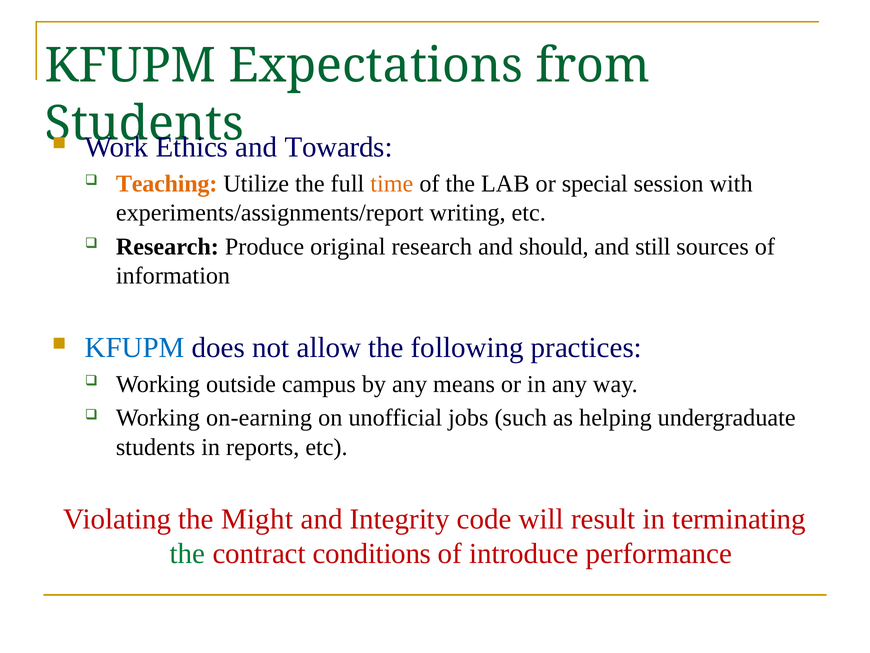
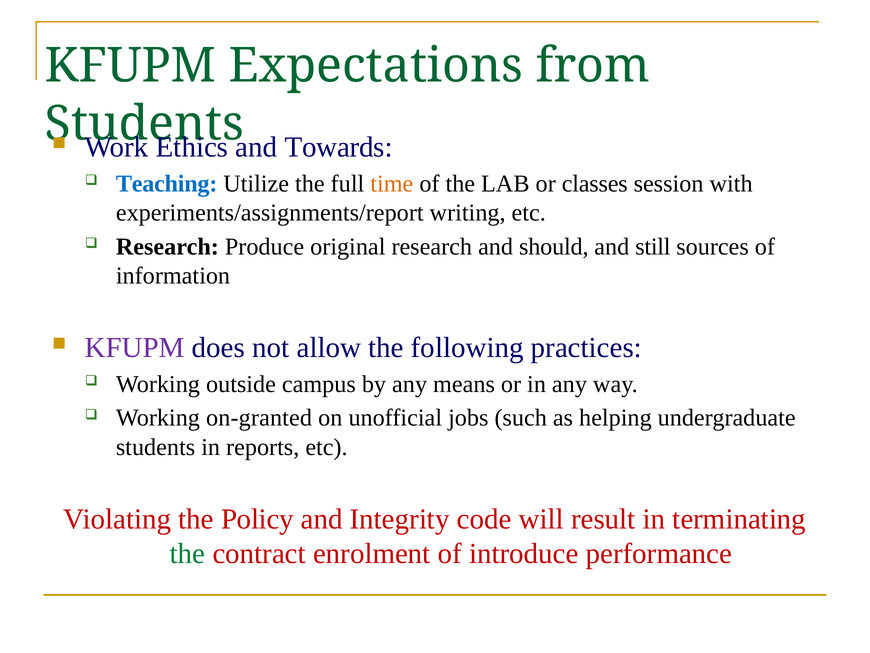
Teaching colour: orange -> blue (167, 183)
special: special -> classes (595, 183)
KFUPM colour: blue -> purple (135, 347)
on-earning: on-earning -> on-granted (259, 418)
Might: Might -> Policy (257, 519)
conditions: conditions -> enrolment (372, 553)
